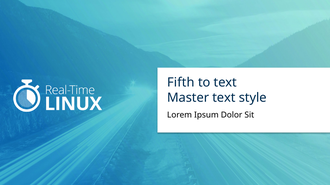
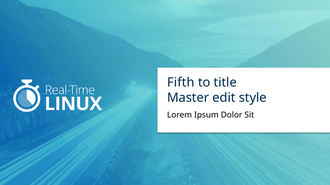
to text: text -> title (225, 83)
Master text: text -> edit (224, 98)
